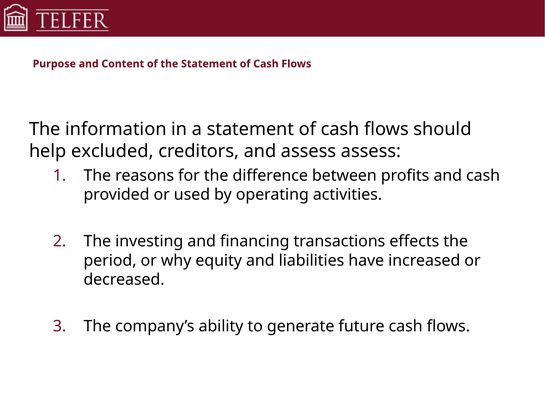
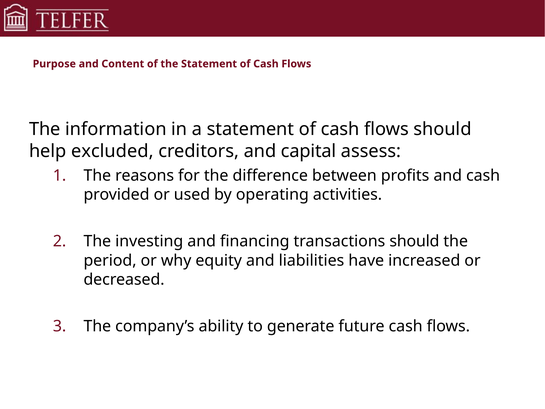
and assess: assess -> capital (309, 151)
transactions effects: effects -> should (414, 241)
